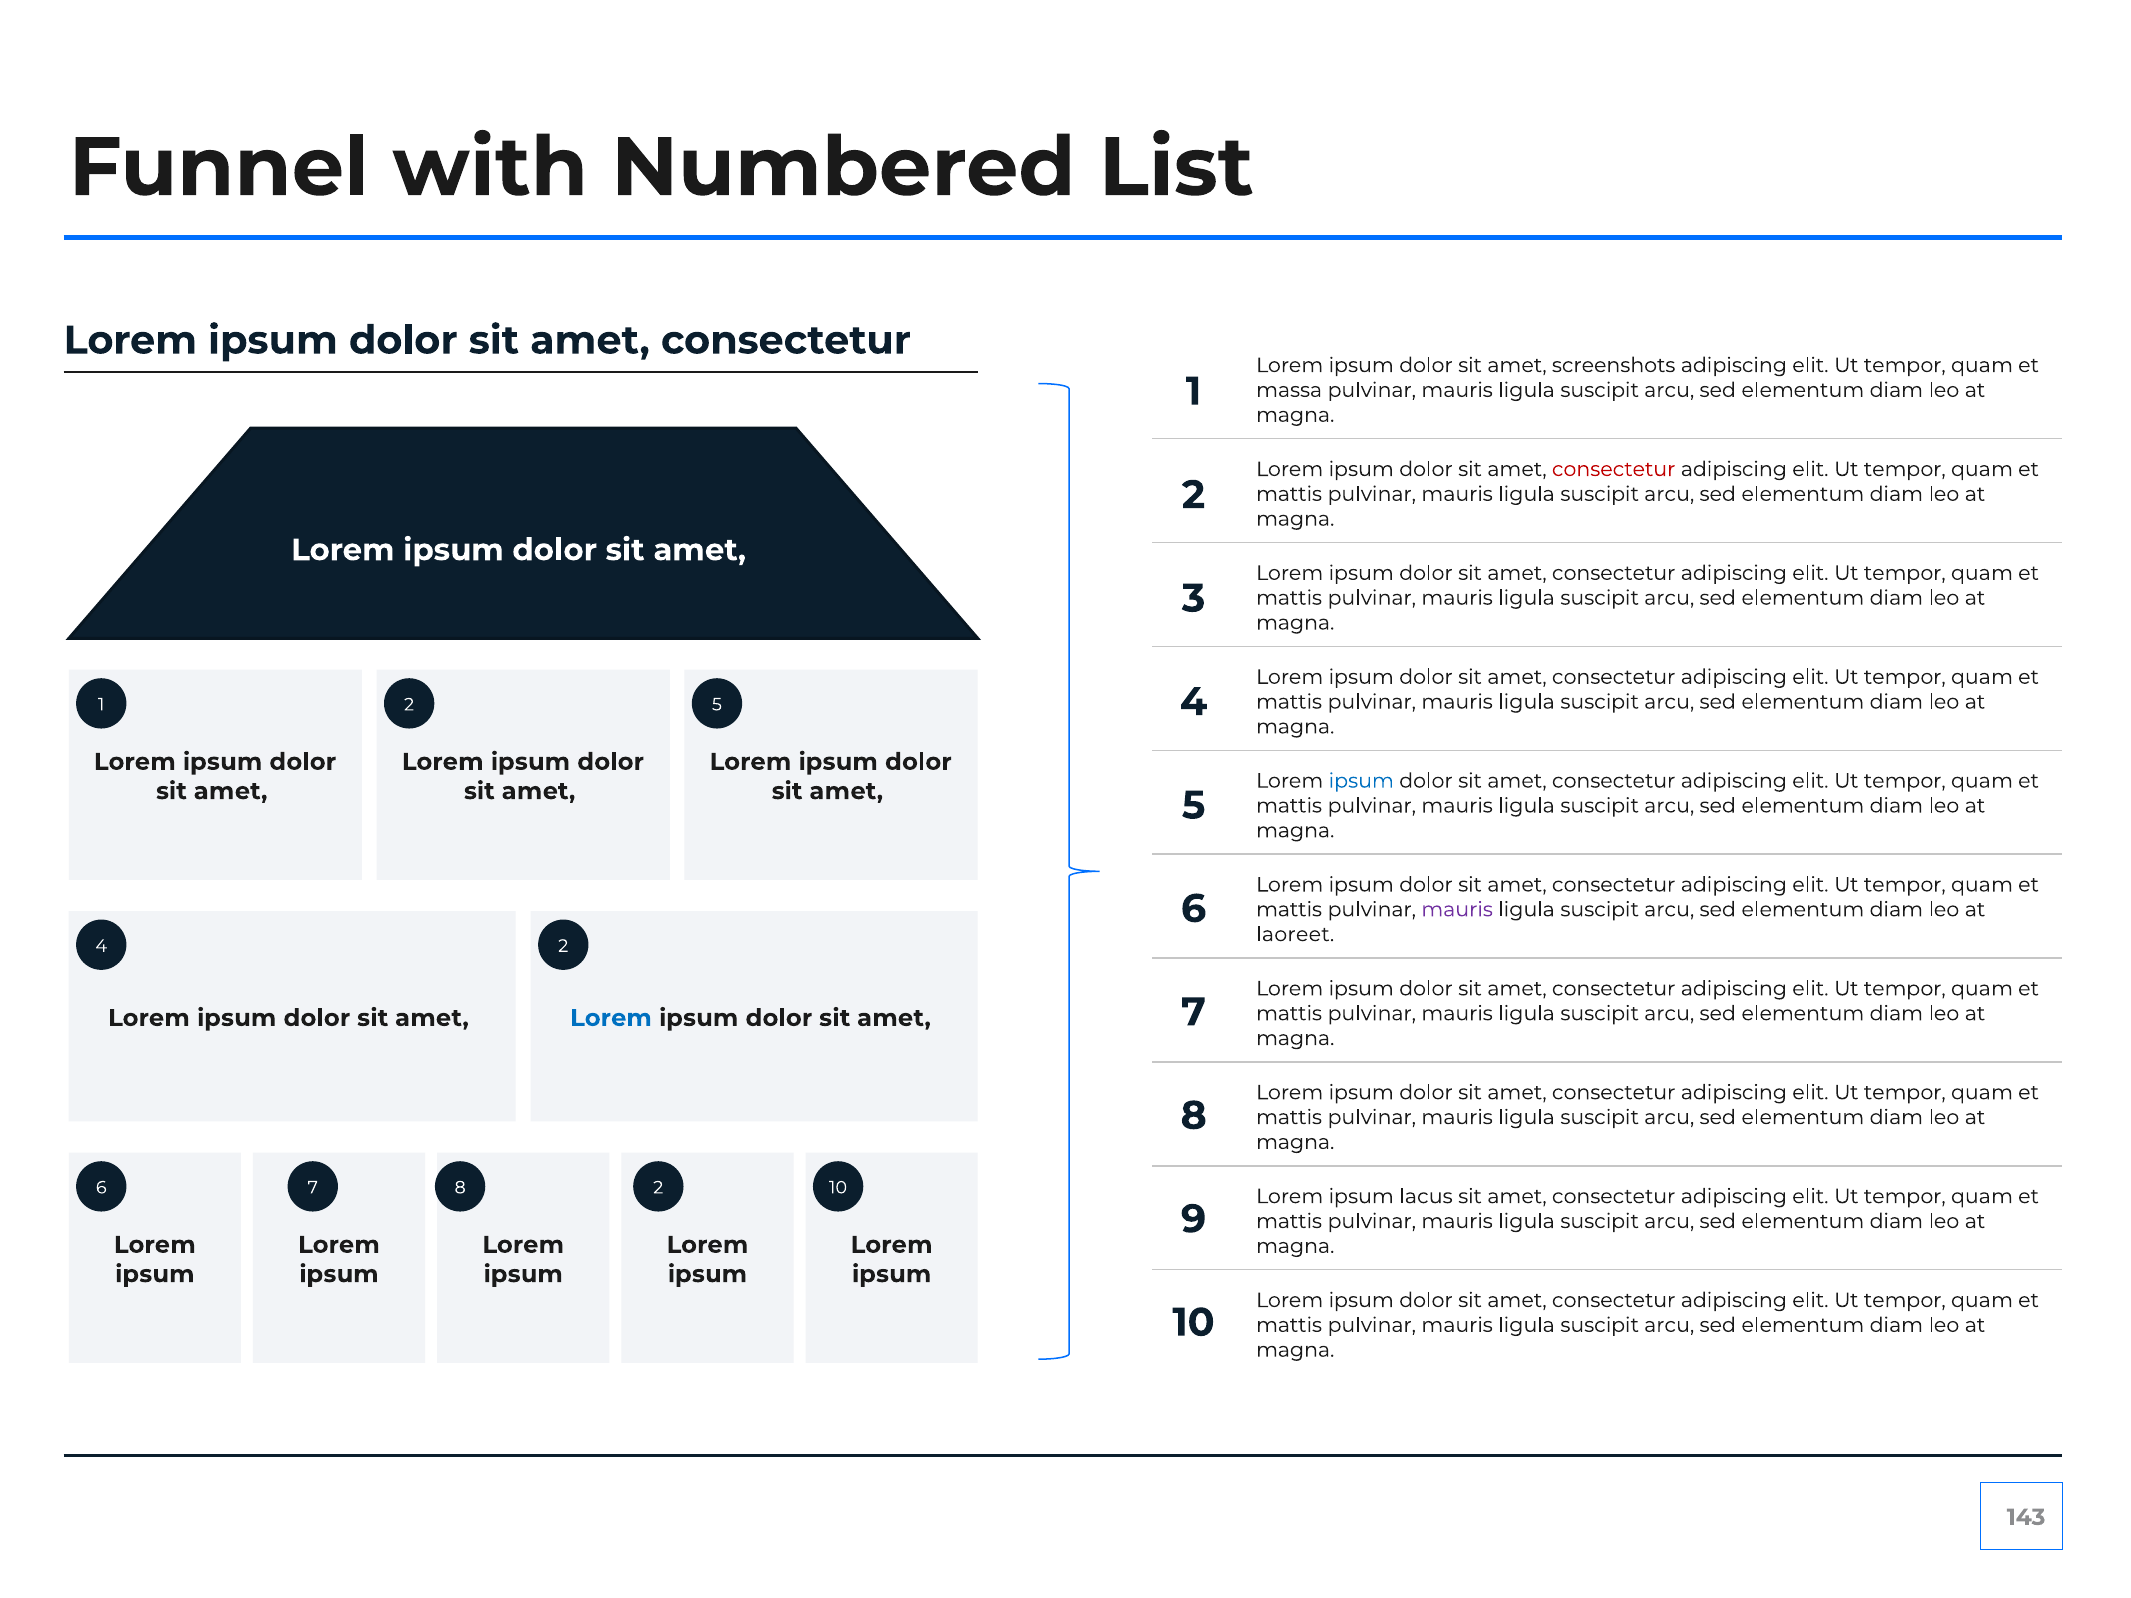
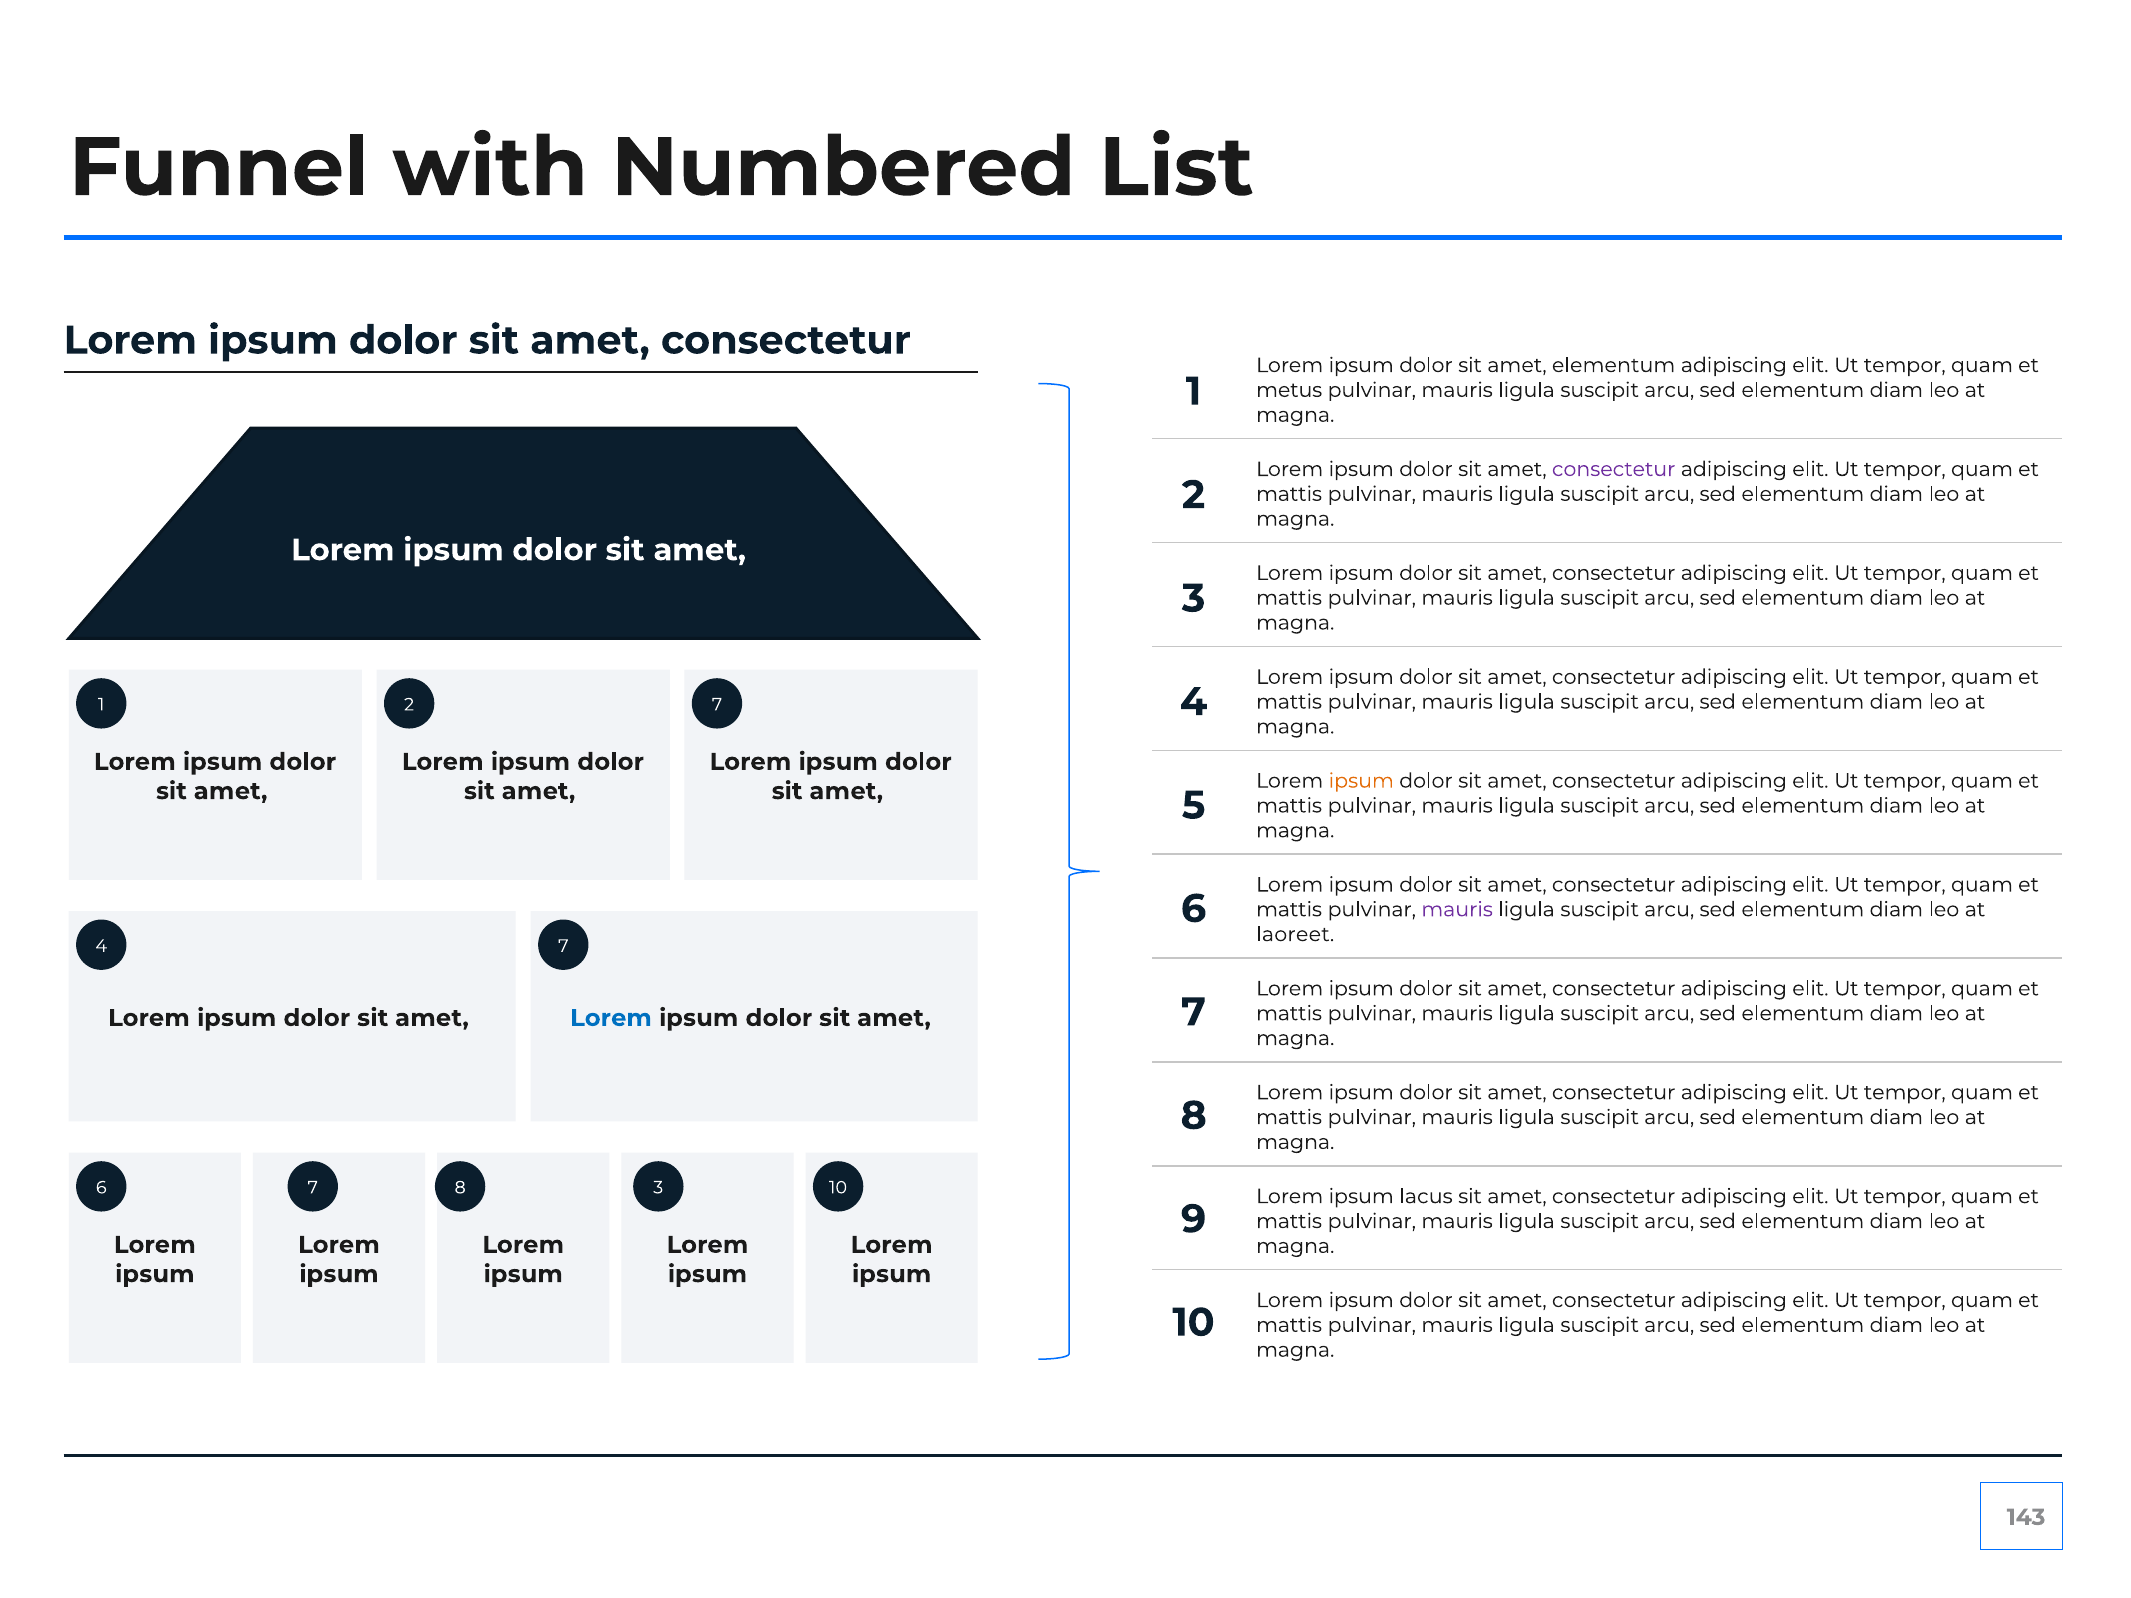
amet screenshots: screenshots -> elementum (1614, 365)
massa: massa -> metus (1289, 390)
consectetur colour: red -> purple (1614, 469)
2 5: 5 -> 7 (717, 705)
ipsum colour: blue -> orange (1361, 781)
4 2: 2 -> 7 (563, 946)
8 2: 2 -> 3 (658, 1188)
